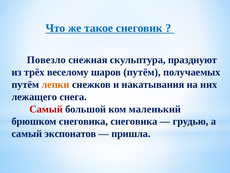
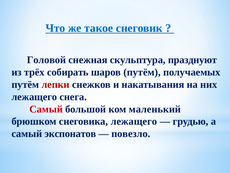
Повезло: Повезло -> Головой (46, 60)
веселому: веселому -> собирать (68, 72)
лепки colour: orange -> red (56, 84)
снеговика снеговика: снеговика -> лежащего (134, 121)
пришла: пришла -> повезло (131, 133)
